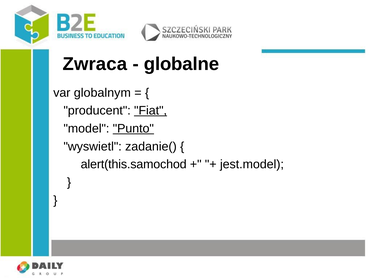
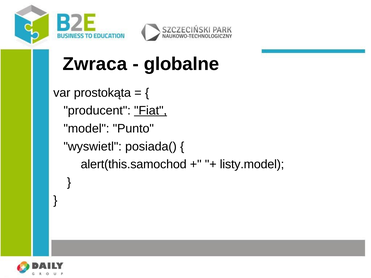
globalnym: globalnym -> prostokąta (102, 93)
Punto underline: present -> none (133, 129)
zadanie(: zadanie( -> posiada( (151, 147)
jest.model: jest.model -> listy.model (252, 165)
